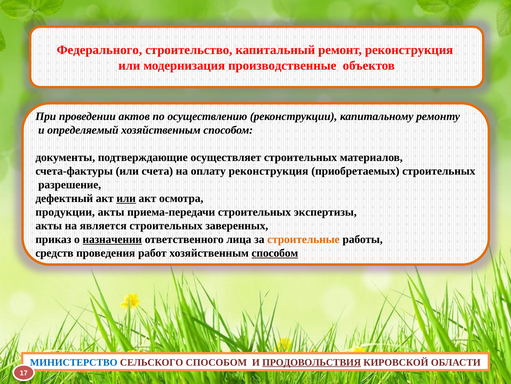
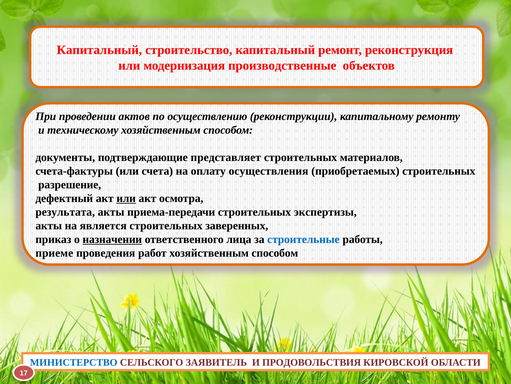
Федерального: Федерального -> Капитальный (99, 50)
определяемый: определяемый -> техническому (83, 130)
осуществляет: осуществляет -> представляет (226, 157)
оплату реконструкция: реконструкция -> осуществления (269, 171)
продукции: продукции -> результата (65, 212)
строительные colour: orange -> blue (303, 239)
средств: средств -> приеме (54, 252)
способом underline: present -> none (275, 252)
СЕЛЬСКОГО СПОСОБОМ: СПОСОБОМ -> ЗАЯВИТЕЛЬ (216, 362)
ПРОДОВОЛЬСТВИЯ underline: present -> none (312, 362)
